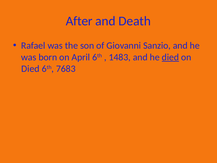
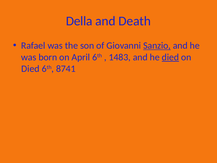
After: After -> Della (79, 21)
Sanzio underline: none -> present (157, 46)
7683: 7683 -> 8741 (66, 69)
